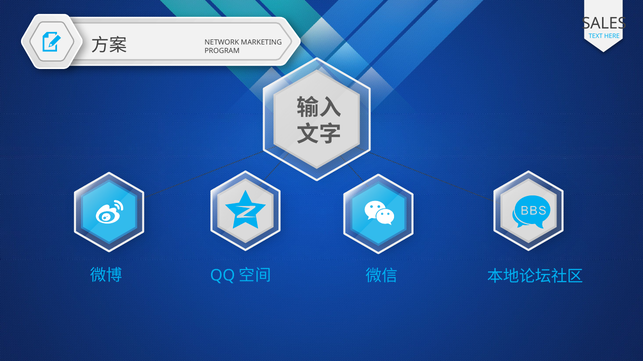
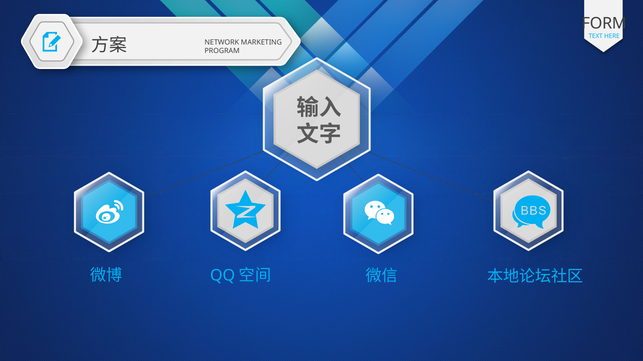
SALES: SALES -> FORM (604, 23)
